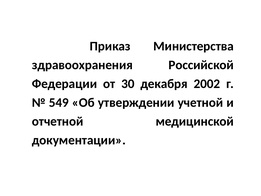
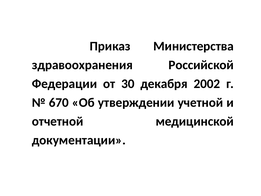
549: 549 -> 670 (59, 102)
